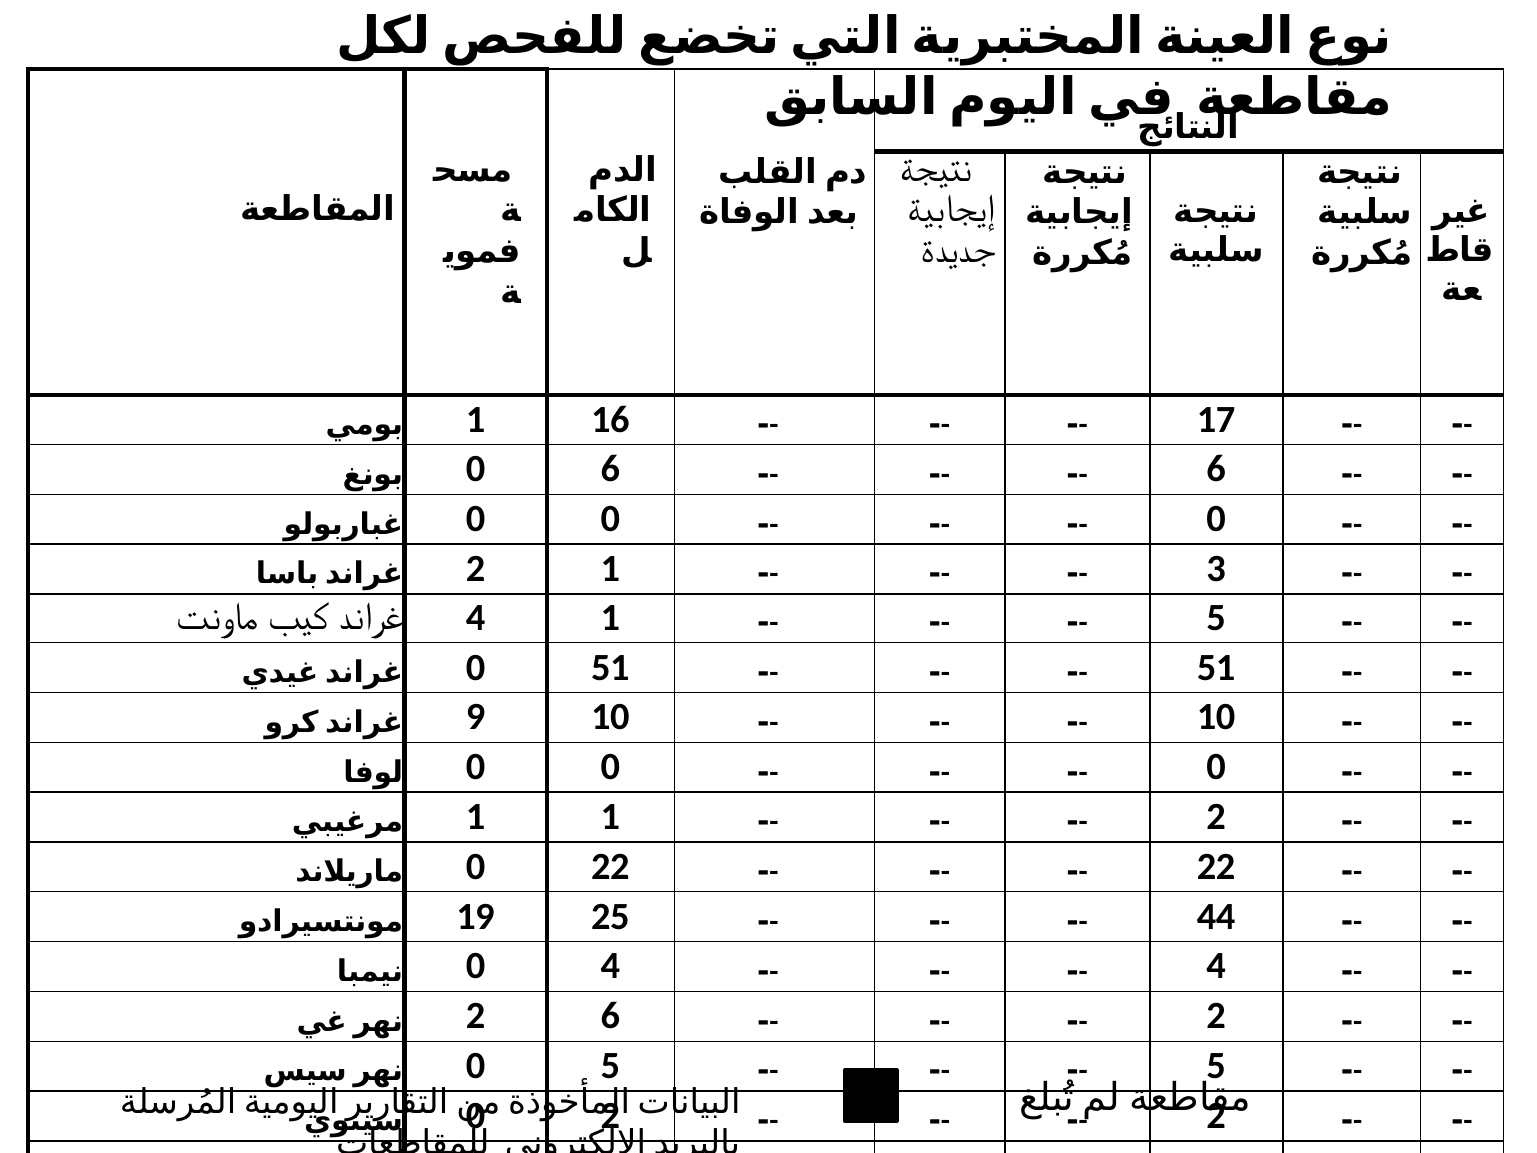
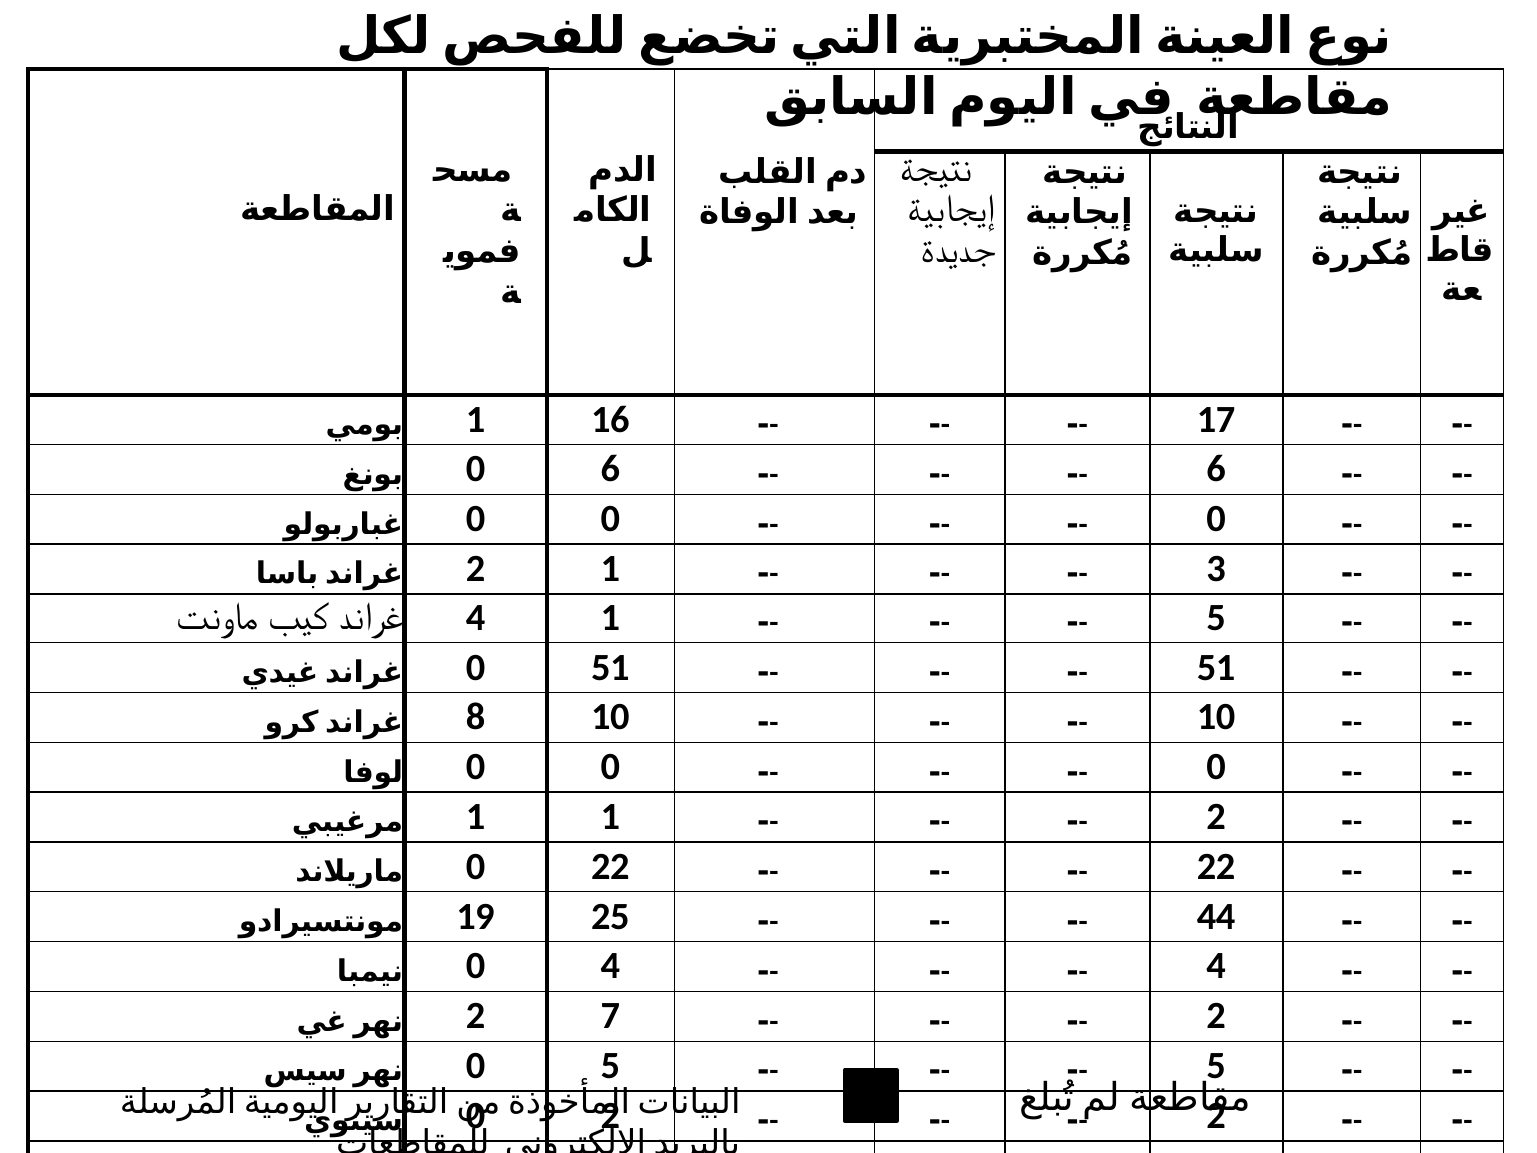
9: 9 -> 8 (475, 717)
2 6: 6 -> 7 (610, 1016)
